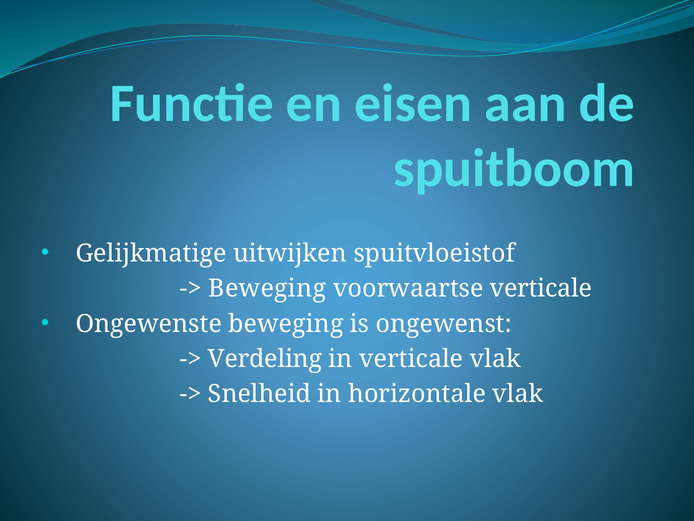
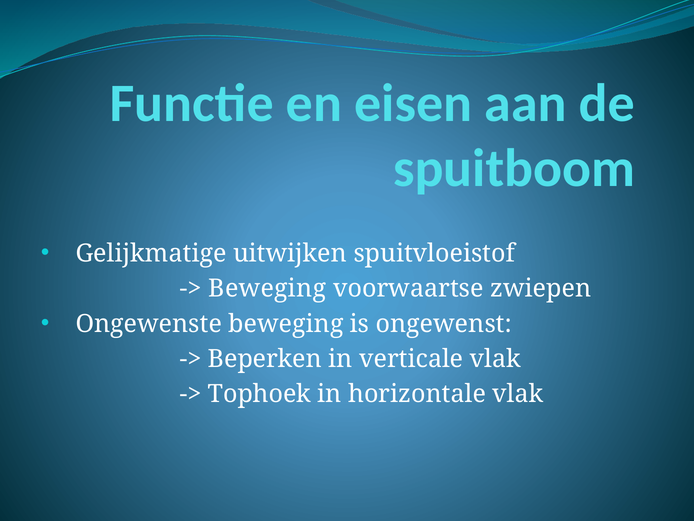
voorwaartse verticale: verticale -> zwiepen (541, 288)
Verdeling: Verdeling -> Beperken (265, 359)
Snelheid: Snelheid -> Tophoek (259, 394)
